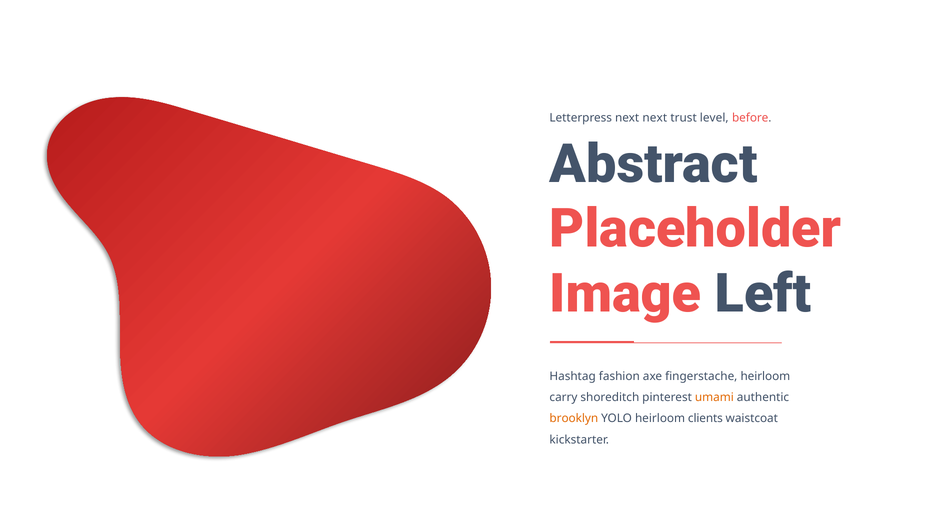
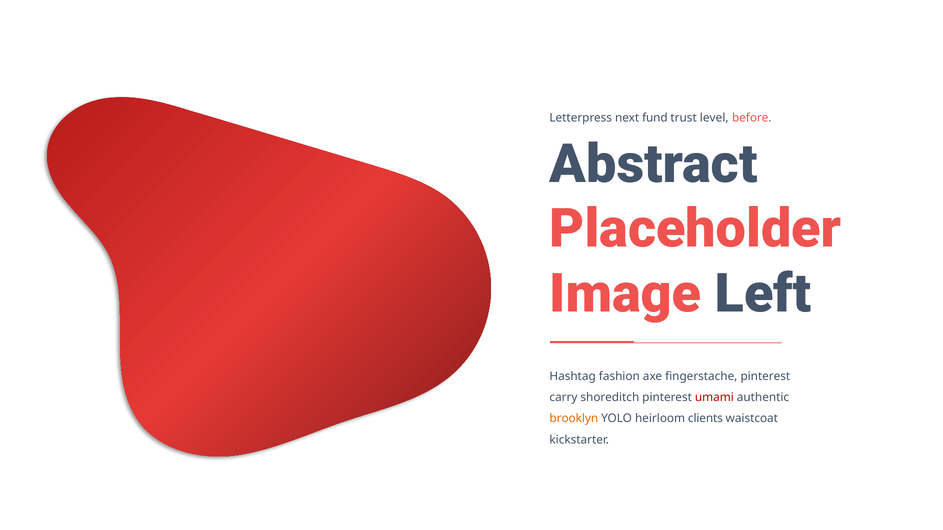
next next: next -> fund (655, 118)
fingerstache heirloom: heirloom -> pinterest (765, 377)
umami colour: orange -> red (714, 398)
